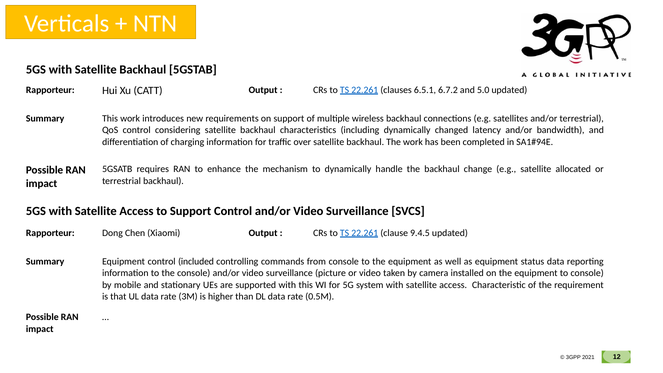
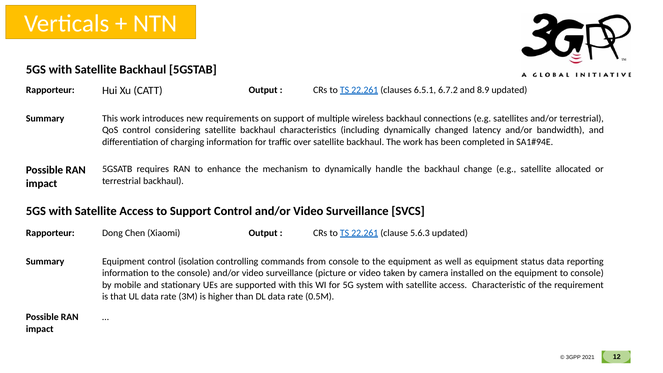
5.0: 5.0 -> 8.9 (483, 90)
9.4.5: 9.4.5 -> 5.6.3 (420, 233)
included: included -> isolation (196, 261)
